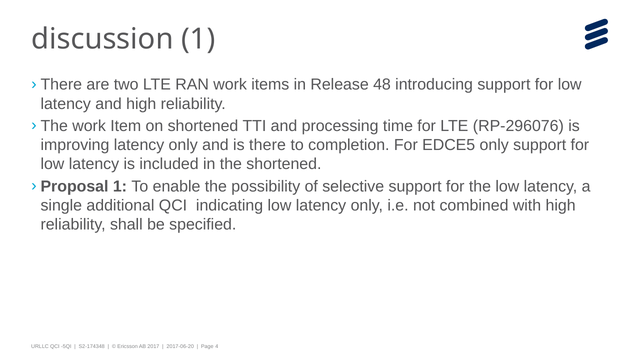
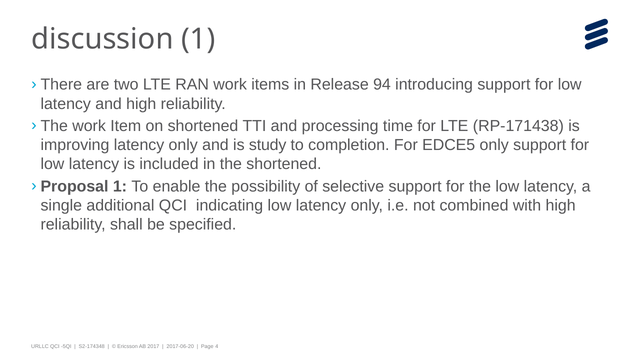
48: 48 -> 94 (382, 85)
RP-296076: RP-296076 -> RP-171438 (518, 126)
there: there -> study (268, 145)
